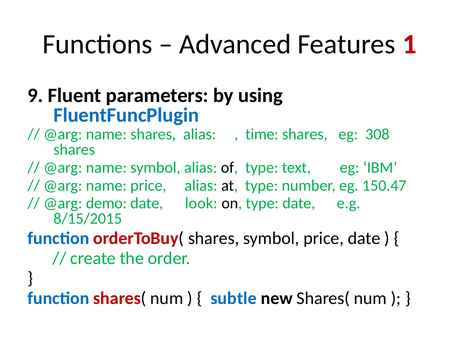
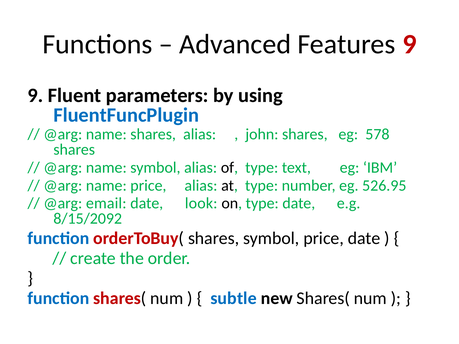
Features 1: 1 -> 9 (409, 44)
time: time -> john (262, 134)
308: 308 -> 578 (377, 134)
150.47: 150.47 -> 526.95 (384, 186)
demo: demo -> email (106, 204)
8/15/2015: 8/15/2015 -> 8/15/2092 (88, 219)
